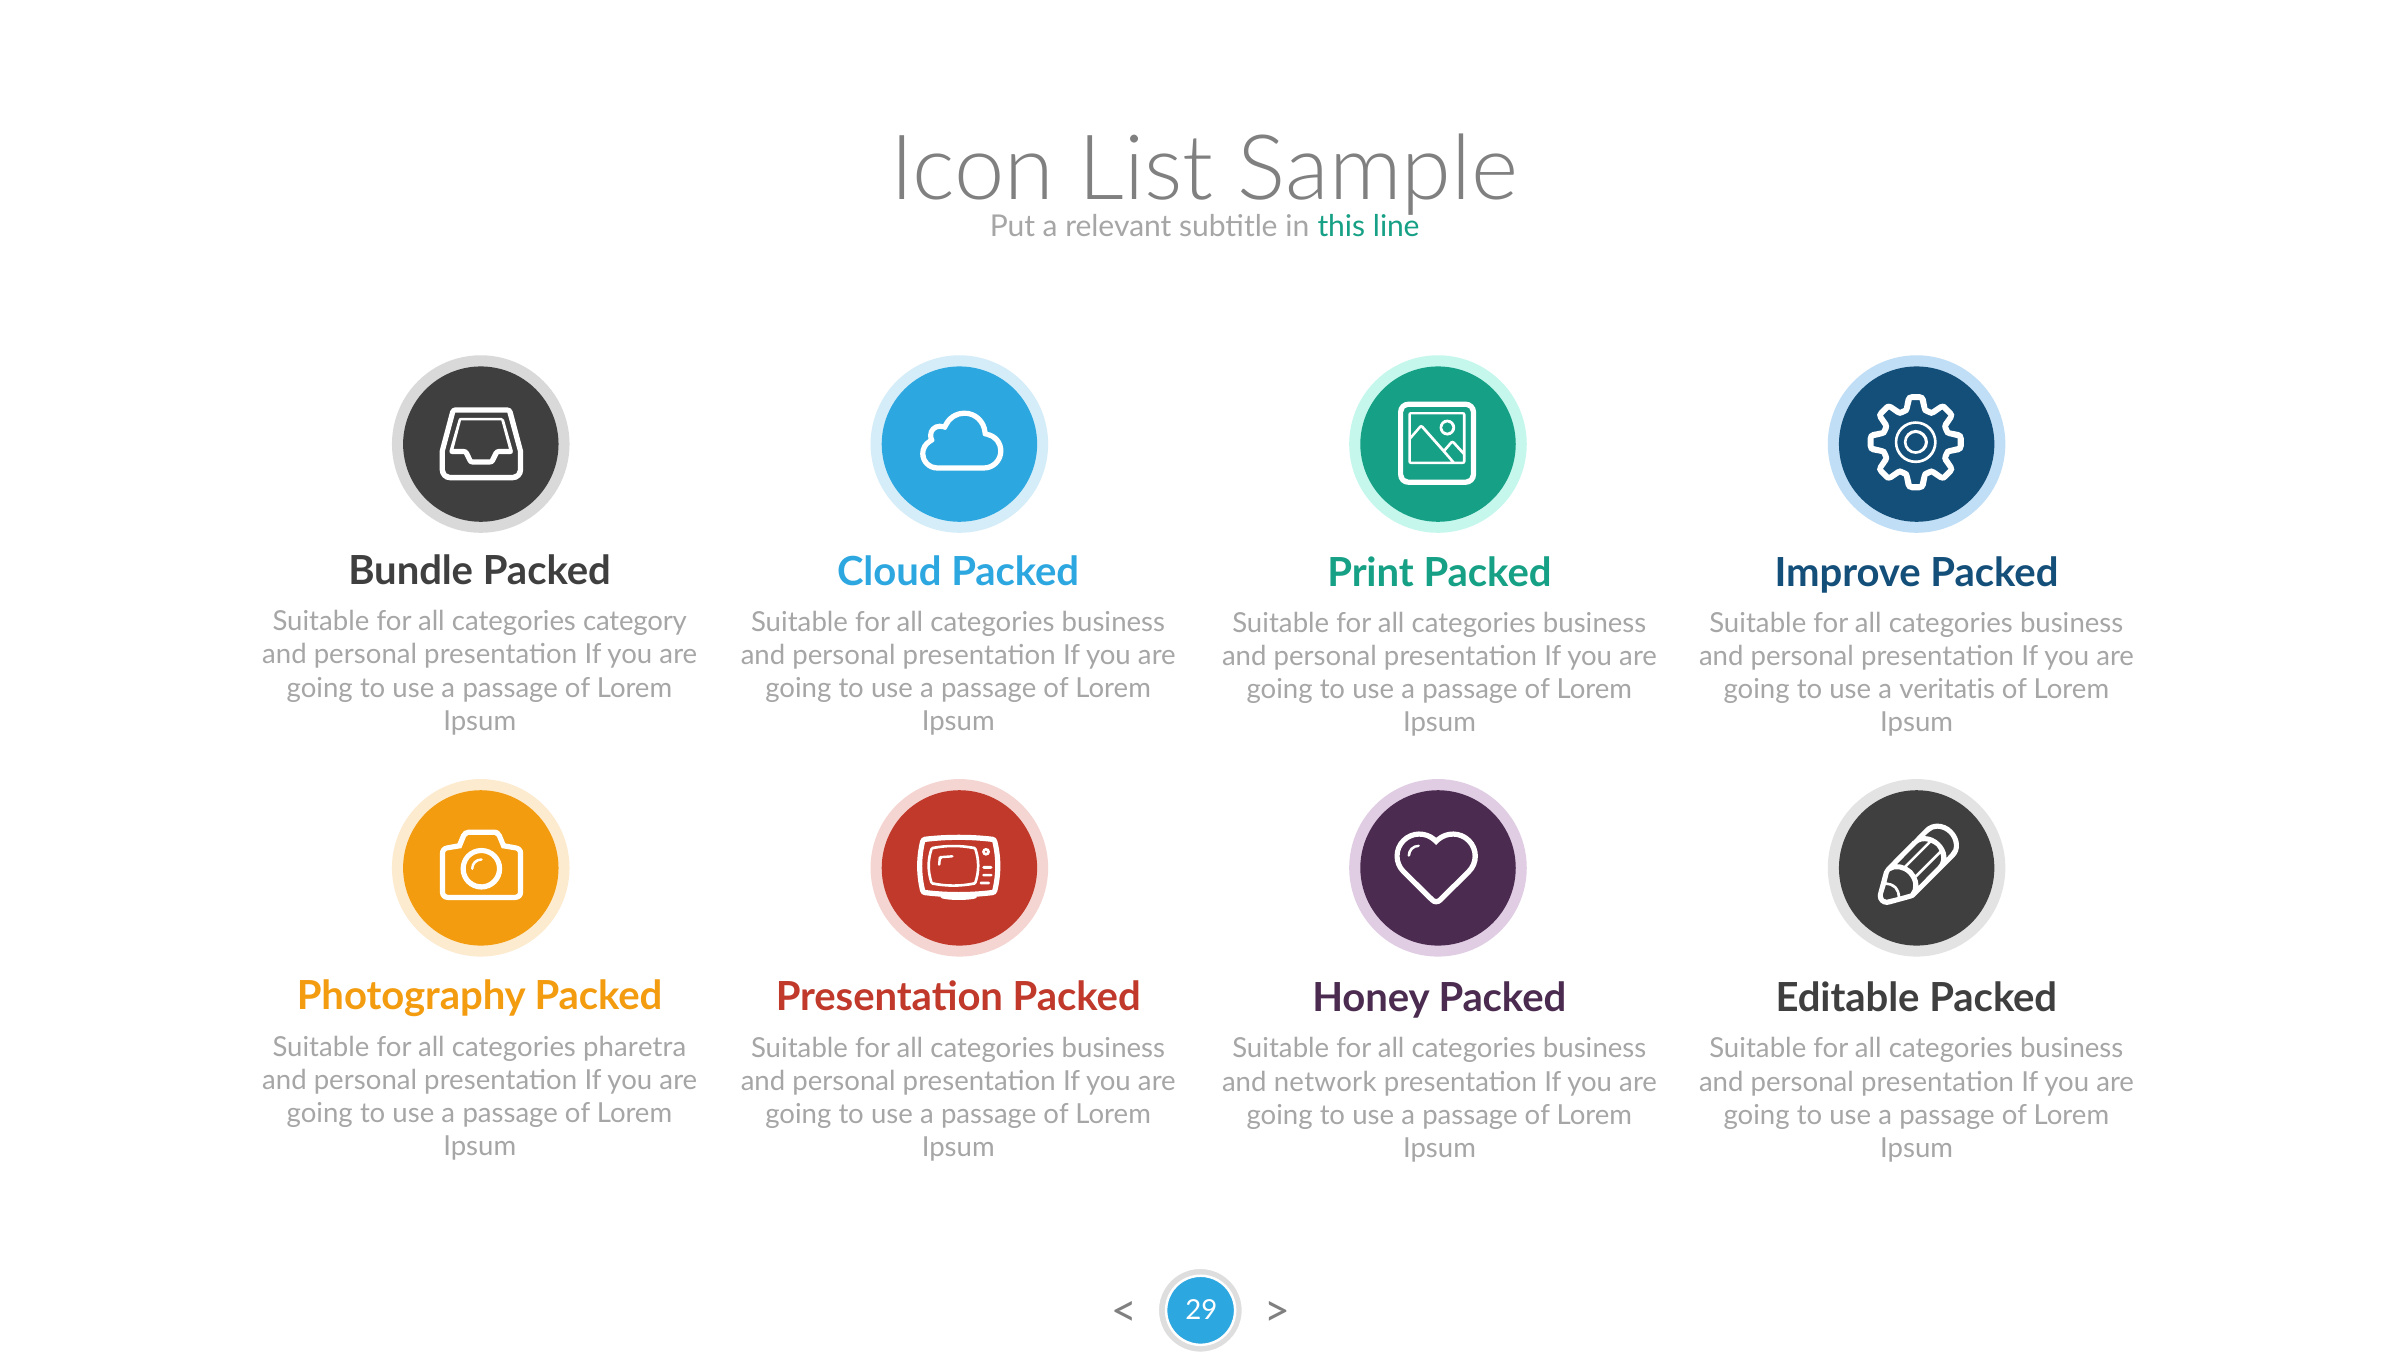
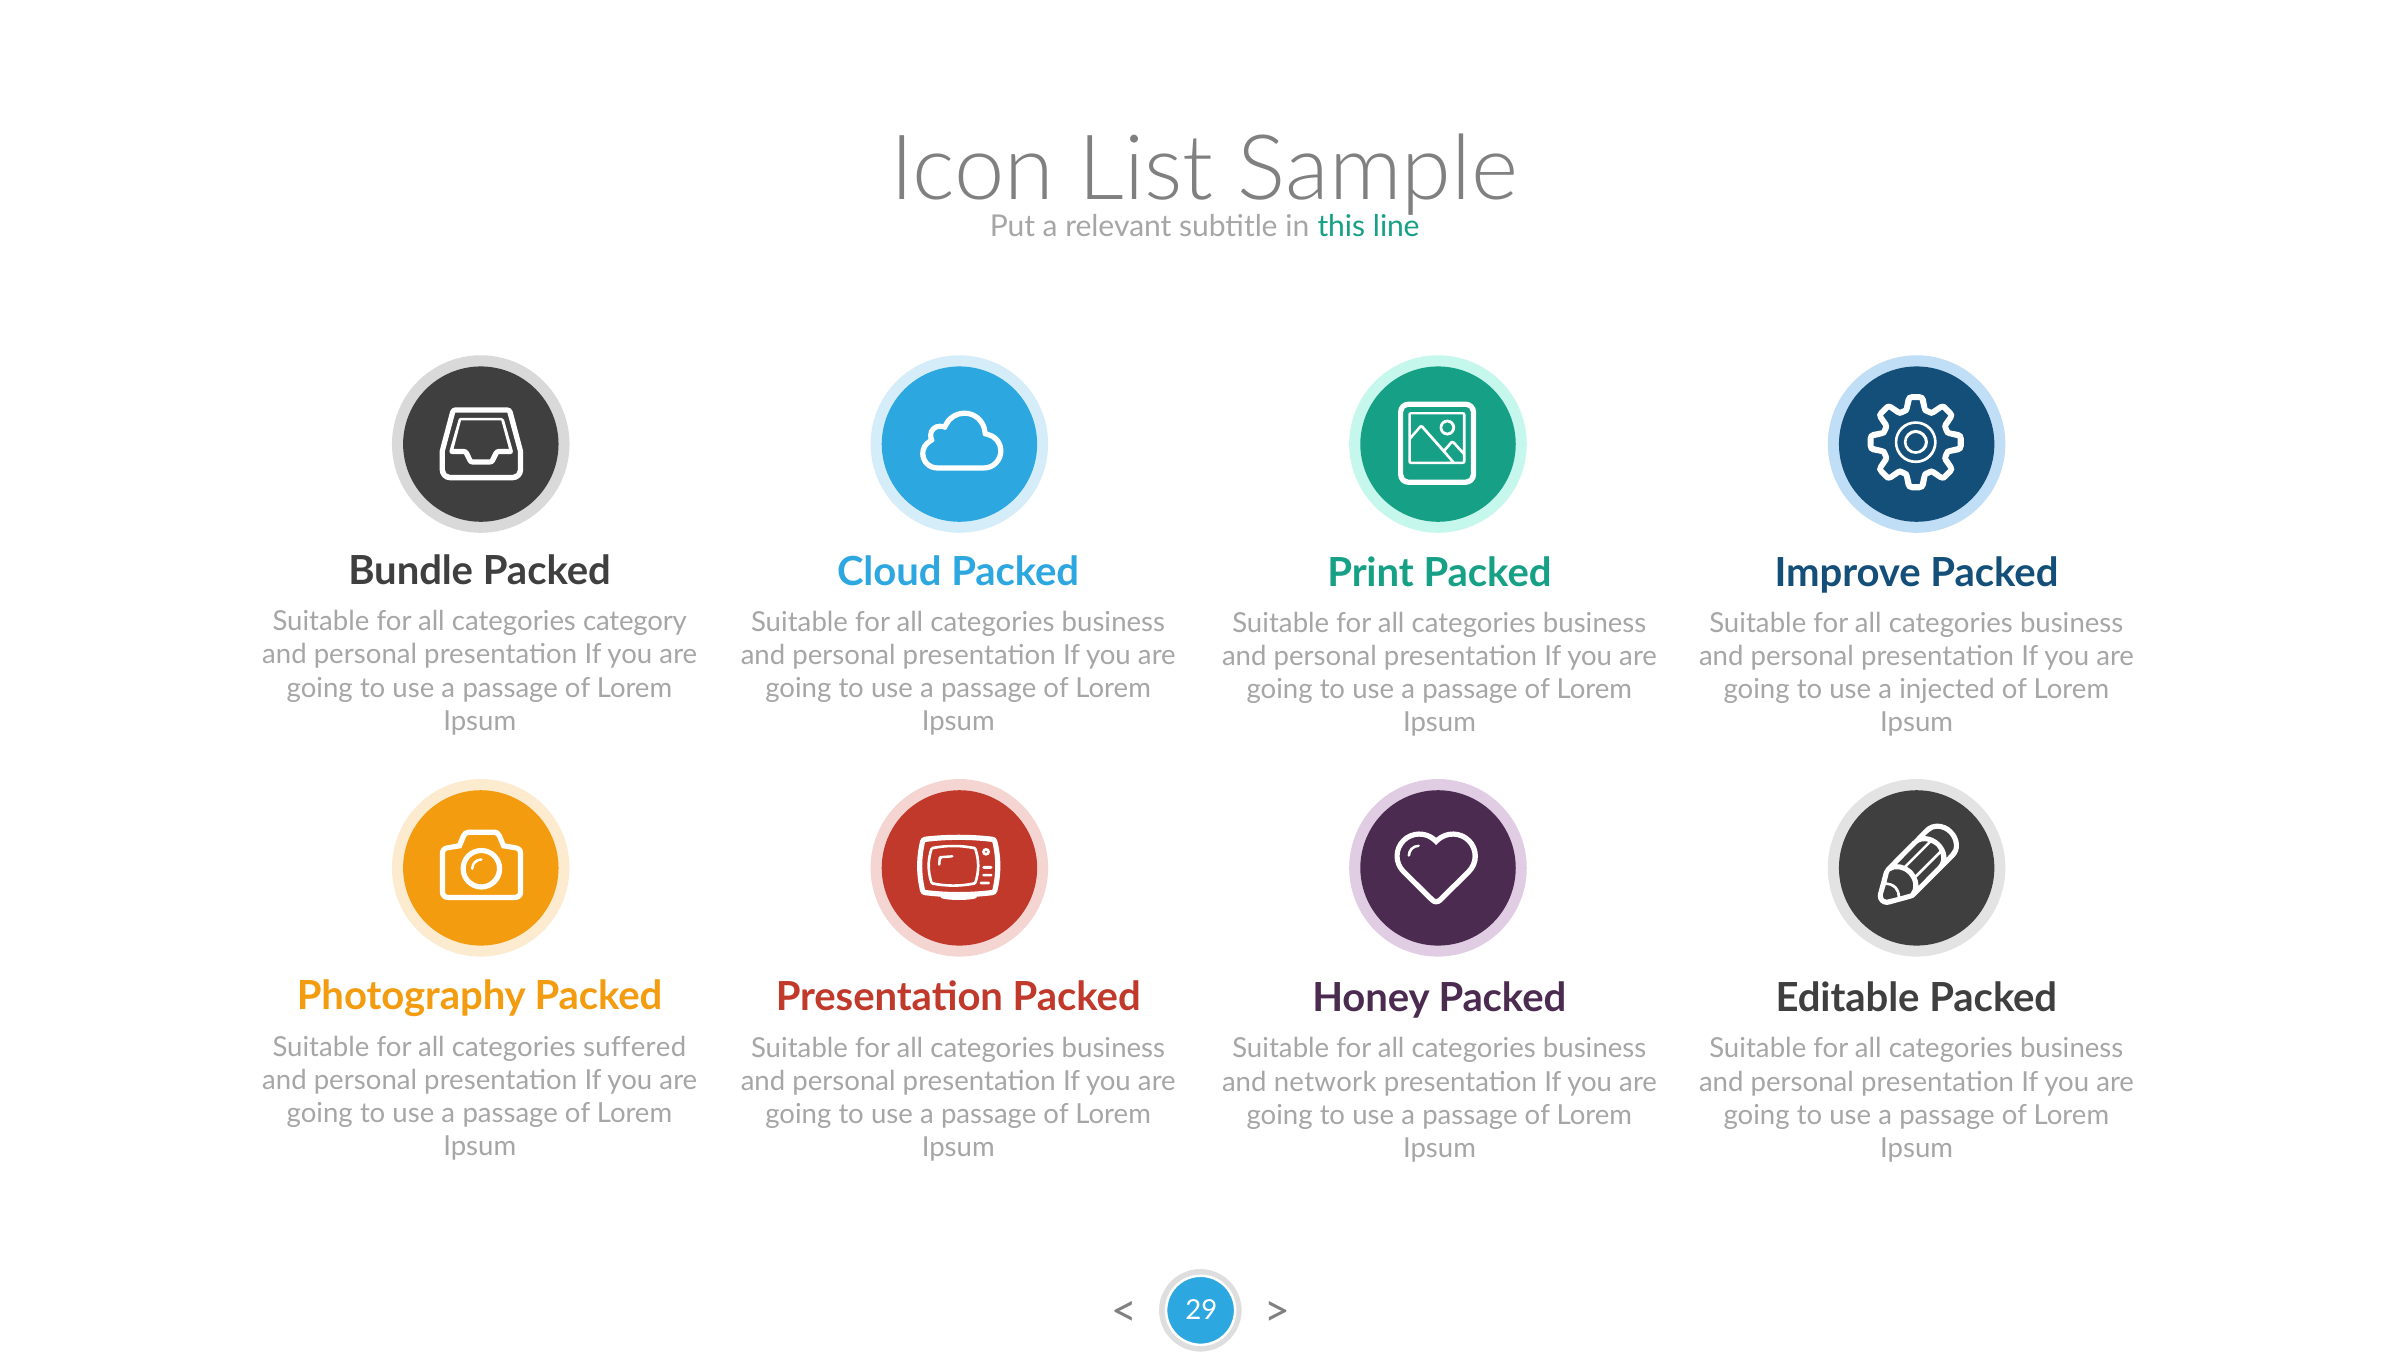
veritatis: veritatis -> injected (1947, 690)
pharetra: pharetra -> suffered (635, 1048)
